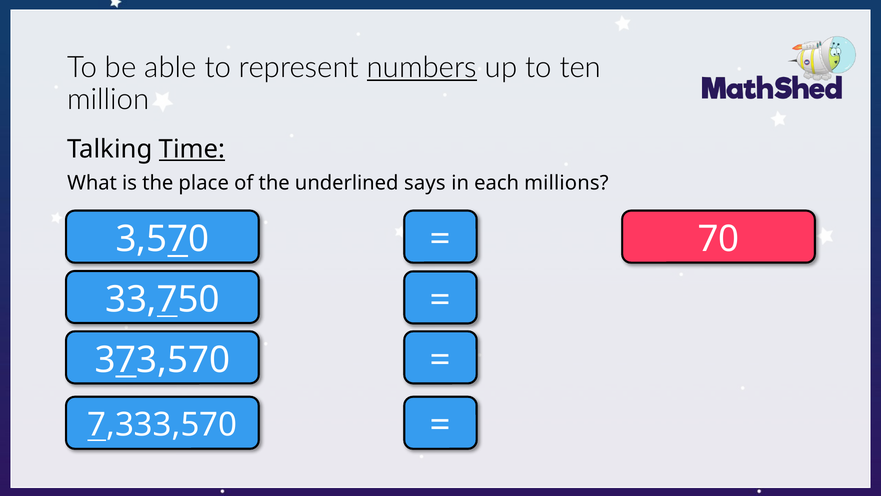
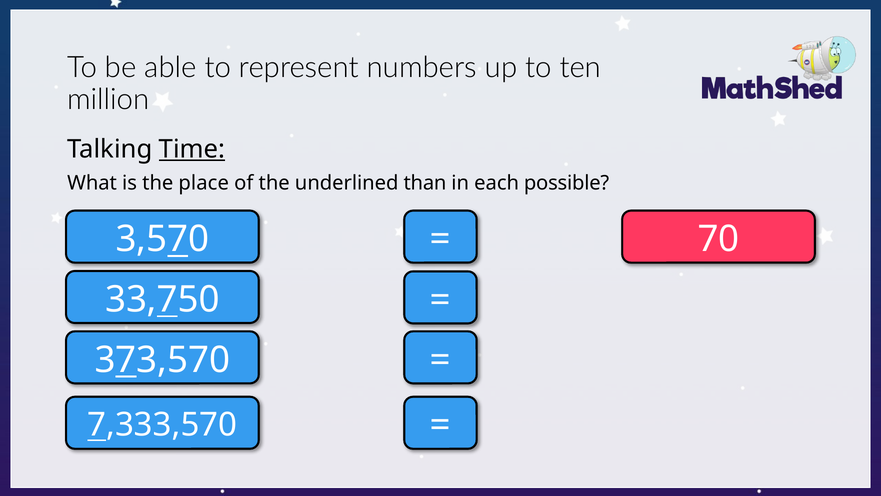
numbers underline: present -> none (422, 68)
says: says -> than (425, 183)
millions: millions -> possible (567, 183)
